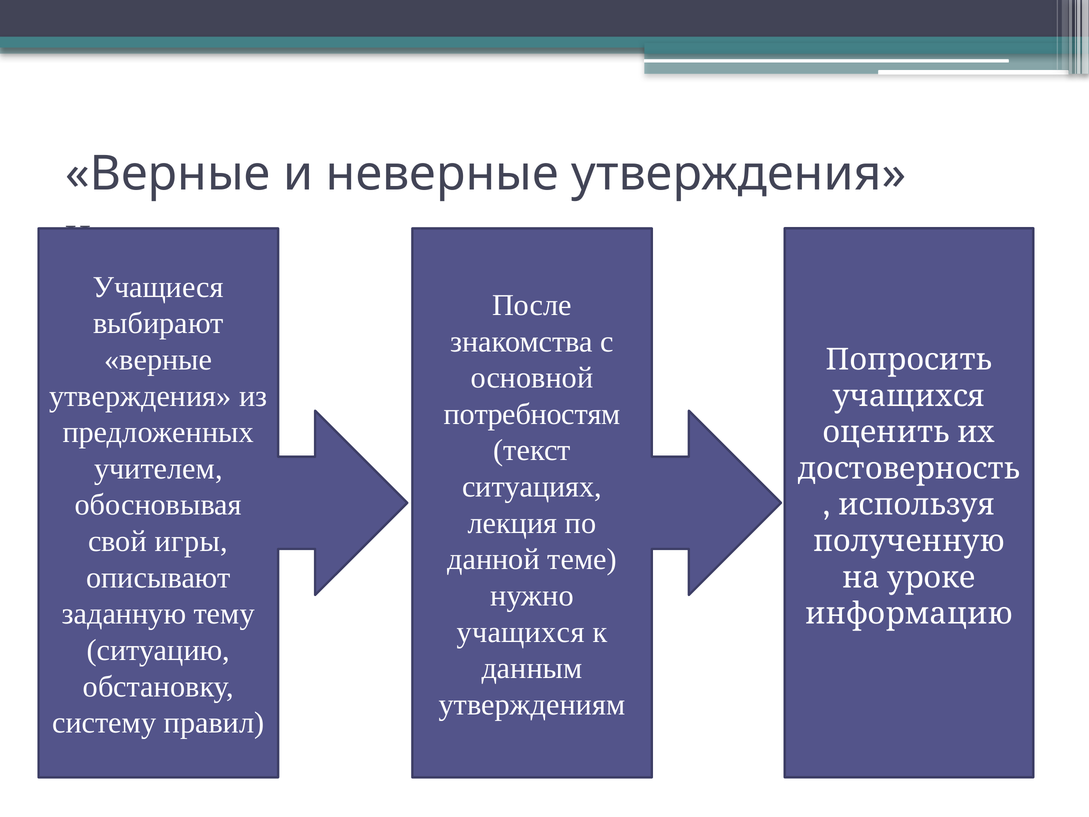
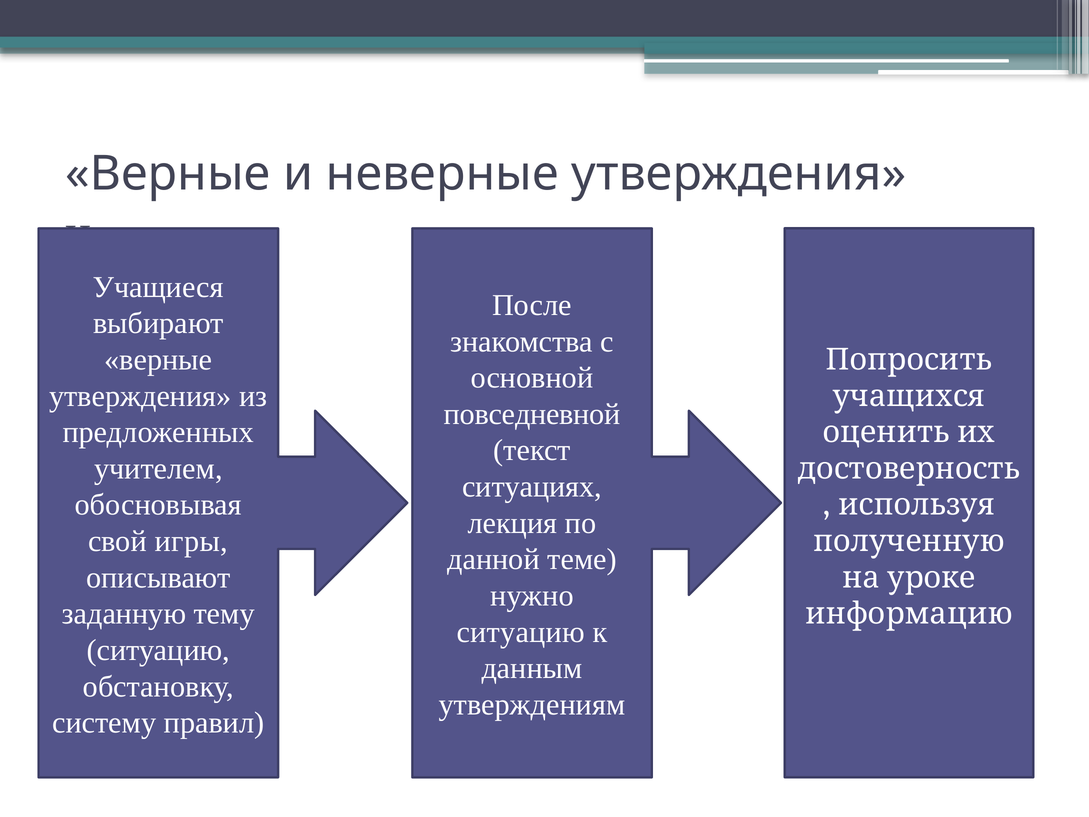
потребностям: потребностям -> повседневной (532, 414)
учащихся: учащихся -> ситуацию (521, 632)
